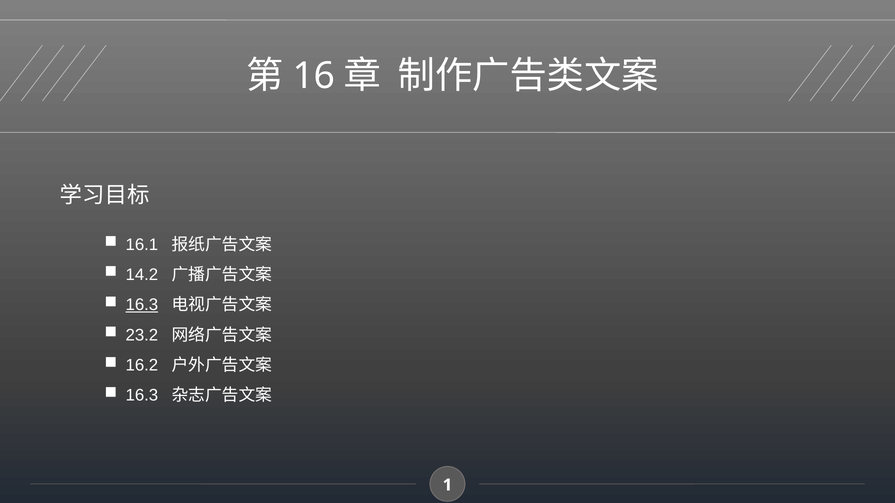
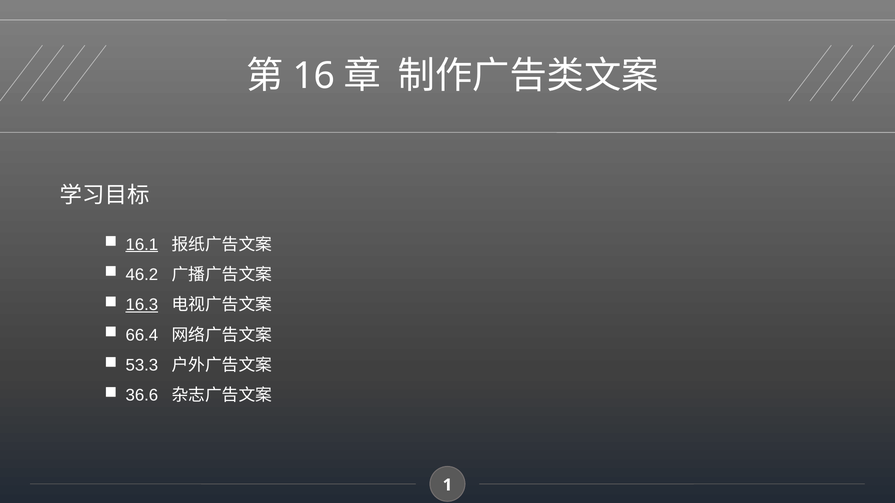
16.1 underline: none -> present (142, 245)
14.2: 14.2 -> 46.2 (142, 275)
23.2: 23.2 -> 66.4 (142, 335)
16.2: 16.2 -> 53.3 (142, 366)
16.3: 16.3 -> 36.6 (142, 396)
